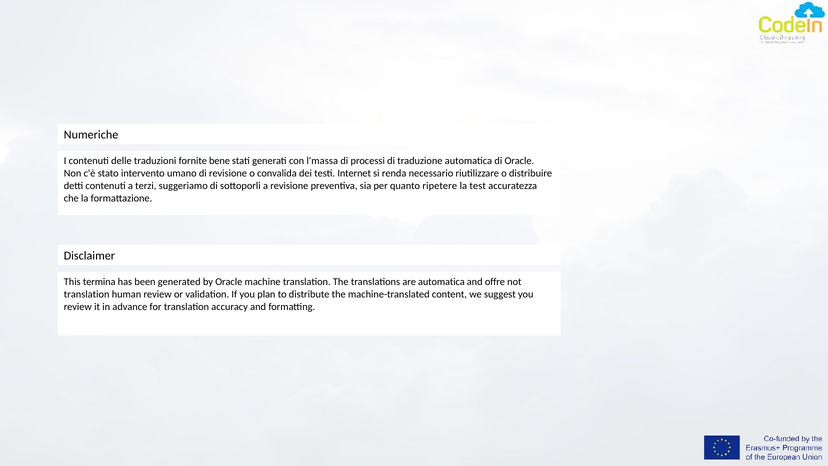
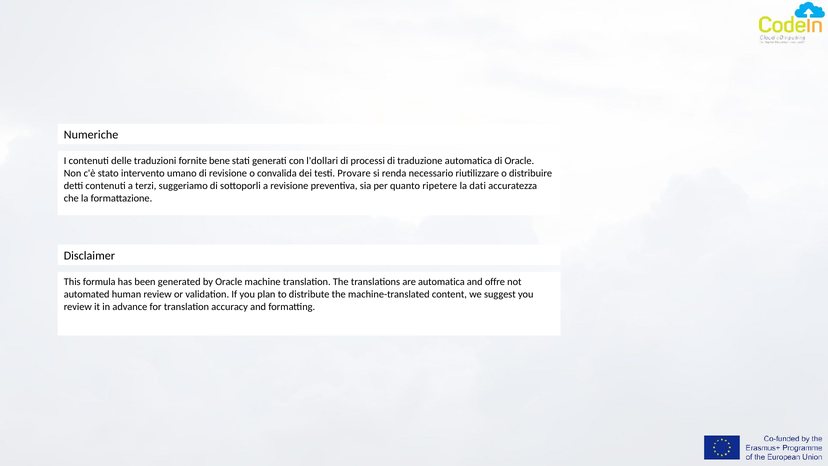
l'massa: l'massa -> l'dollari (322, 161)
Internet: Internet -> Provare (354, 173)
test: test -> dati (478, 186)
termina: termina -> formula (99, 282)
translation: translation -> automated (87, 294)
